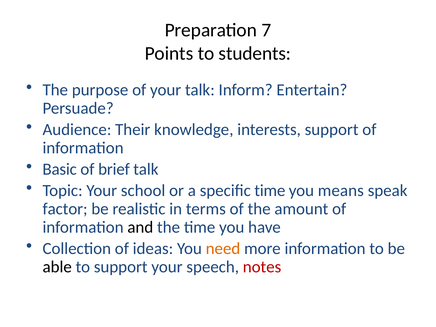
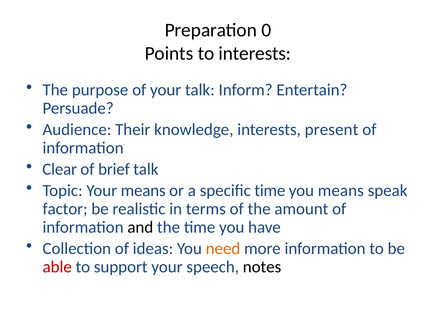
7: 7 -> 0 (266, 30)
to students: students -> interests (255, 53)
interests support: support -> present (332, 130)
Basic: Basic -> Clear (60, 169)
Your school: school -> means (143, 191)
able colour: black -> red (57, 267)
notes colour: red -> black (262, 267)
